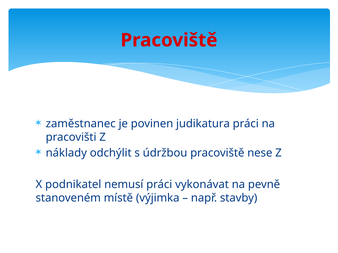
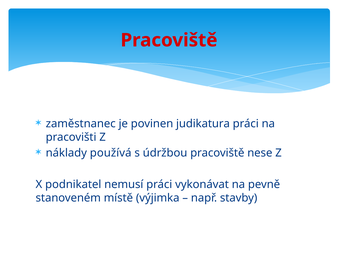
odchýlit: odchýlit -> používá (111, 153)
